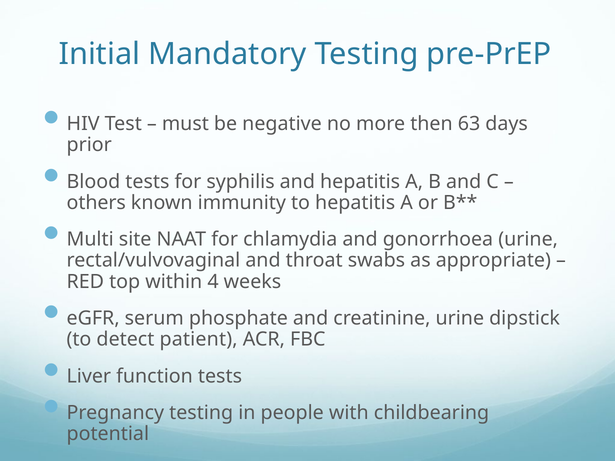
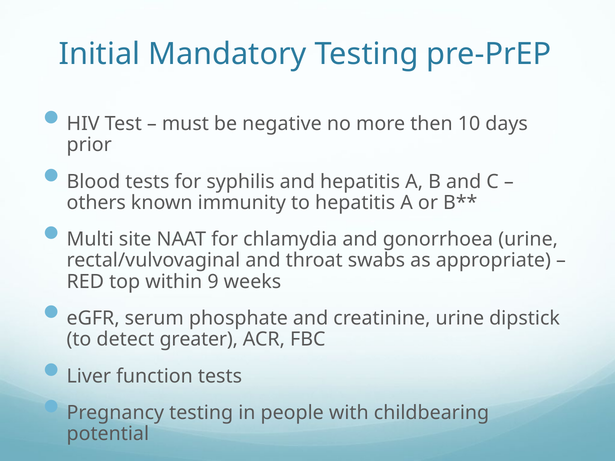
63: 63 -> 10 (469, 124)
4: 4 -> 9 (213, 282)
patient: patient -> greater (199, 340)
